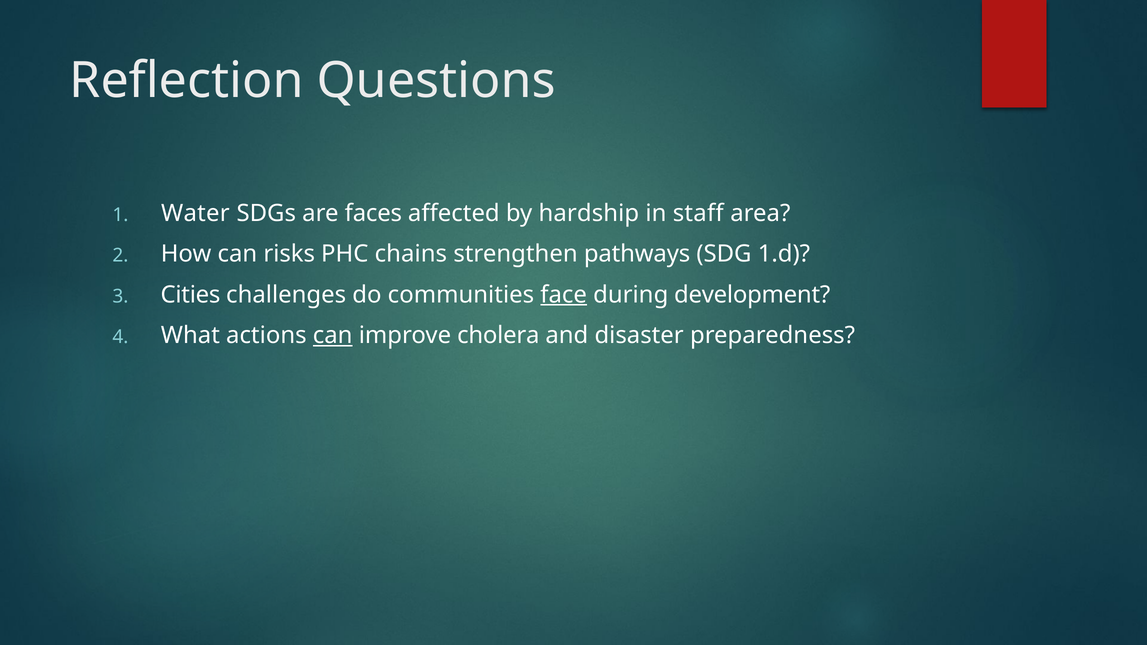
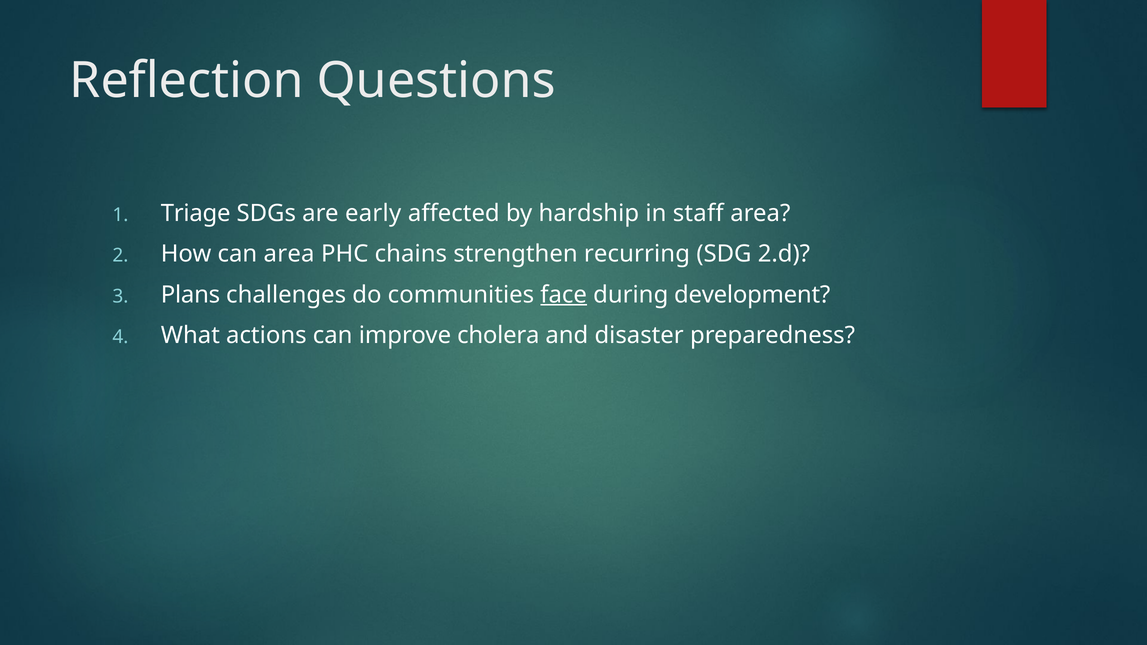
Water: Water -> Triage (196, 213)
faces: faces -> early (373, 213)
can risks: risks -> area (289, 254)
pathways: pathways -> recurring (637, 254)
1.d: 1.d -> 2.d (784, 254)
Cities: Cities -> Plans (190, 295)
can underline: present -> none (333, 335)
